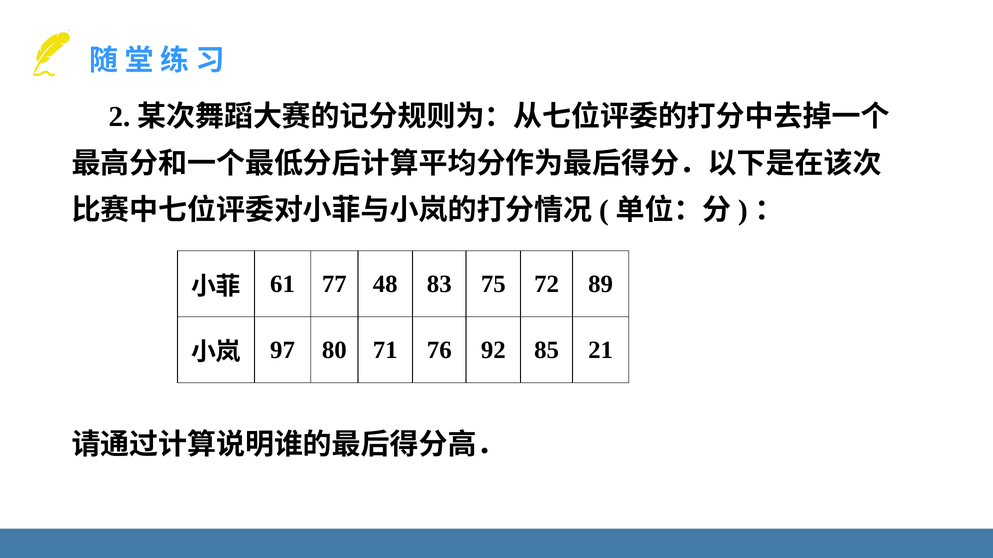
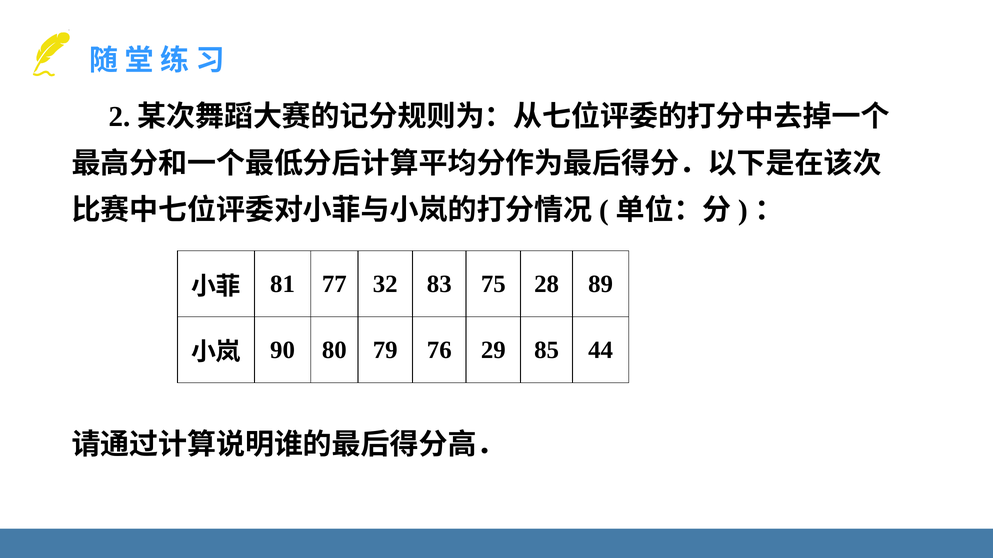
61: 61 -> 81 (283, 284)
48: 48 -> 32 (385, 284)
72: 72 -> 28 (547, 284)
97: 97 -> 90 (283, 350)
71: 71 -> 79 (385, 350)
92: 92 -> 29 (493, 350)
21: 21 -> 44 (601, 350)
